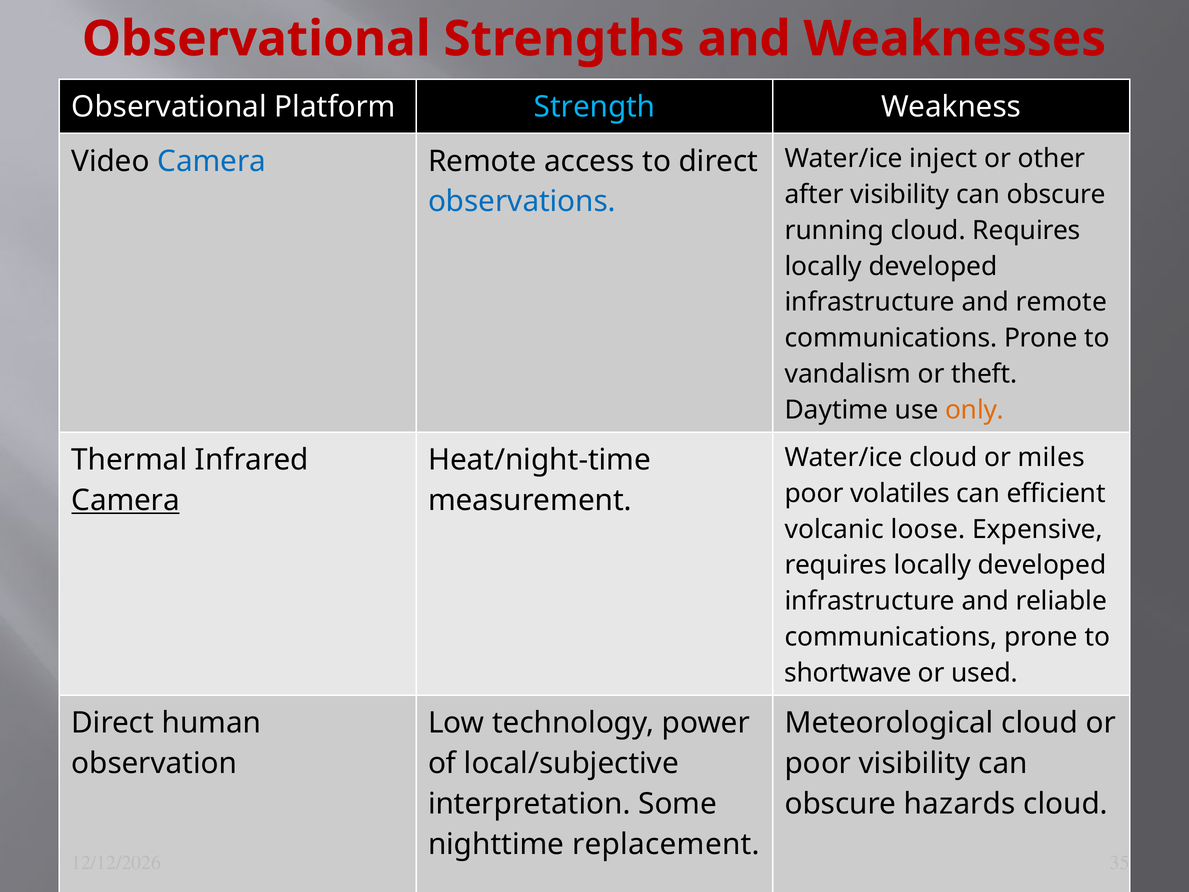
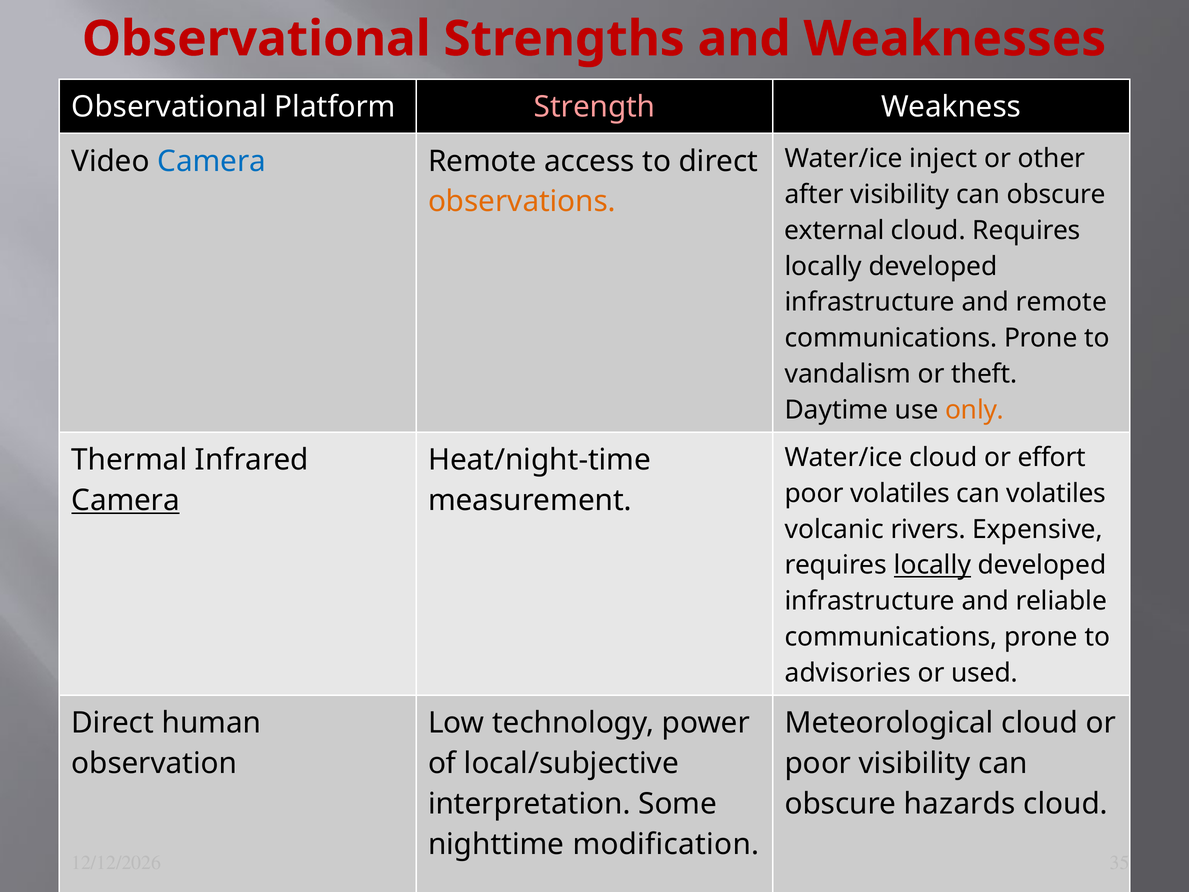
Strength colour: light blue -> pink (595, 107)
observations colour: blue -> orange (522, 202)
running: running -> external (834, 230)
miles: miles -> effort (1052, 457)
can efficient: efficient -> volatiles (1056, 493)
loose: loose -> rivers (928, 529)
locally underline: none -> present (932, 565)
shortwave: shortwave -> advisories (848, 673)
replacement: replacement -> modification (666, 844)
